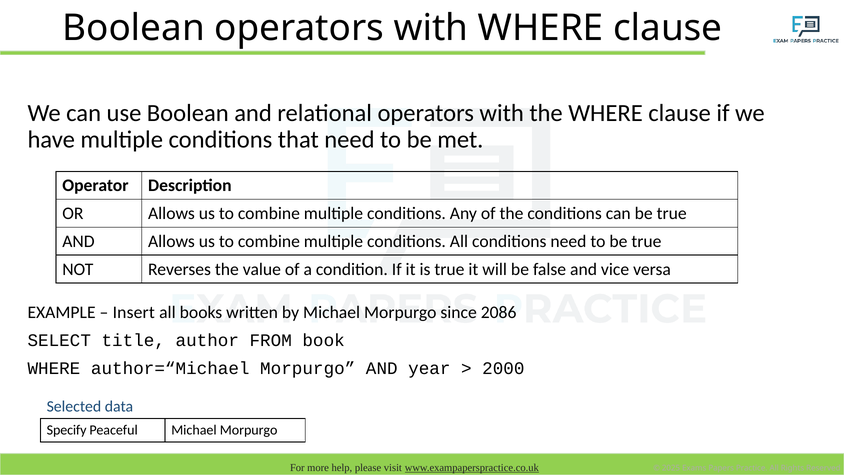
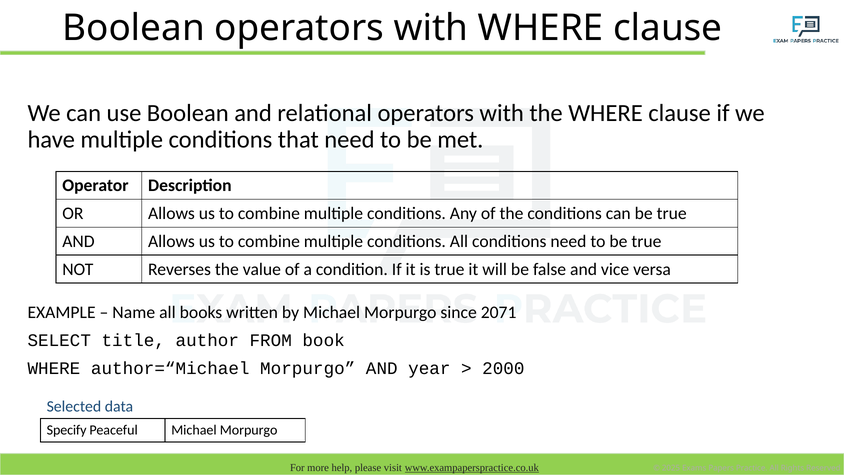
Insert: Insert -> Name (134, 312)
2086: 2086 -> 2071 (499, 312)
